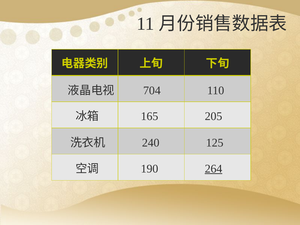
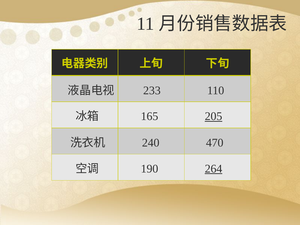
704: 704 -> 233 (152, 91)
205 underline: none -> present (213, 116)
125: 125 -> 470 (215, 143)
